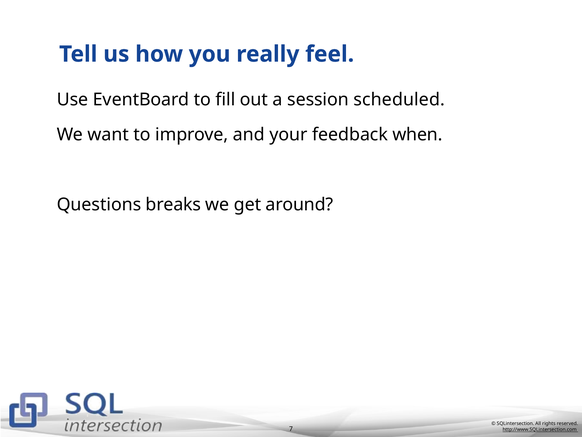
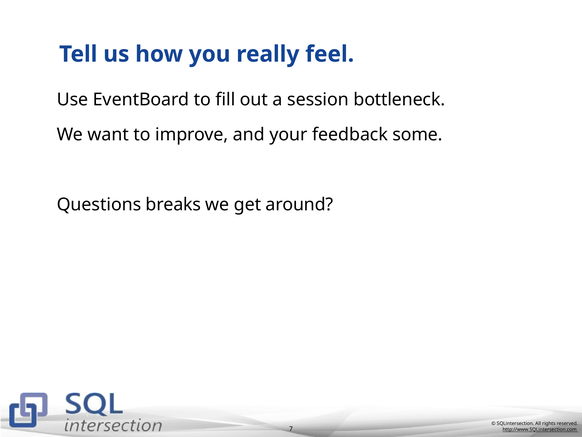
scheduled: scheduled -> bottleneck (399, 99)
when: when -> some (418, 134)
